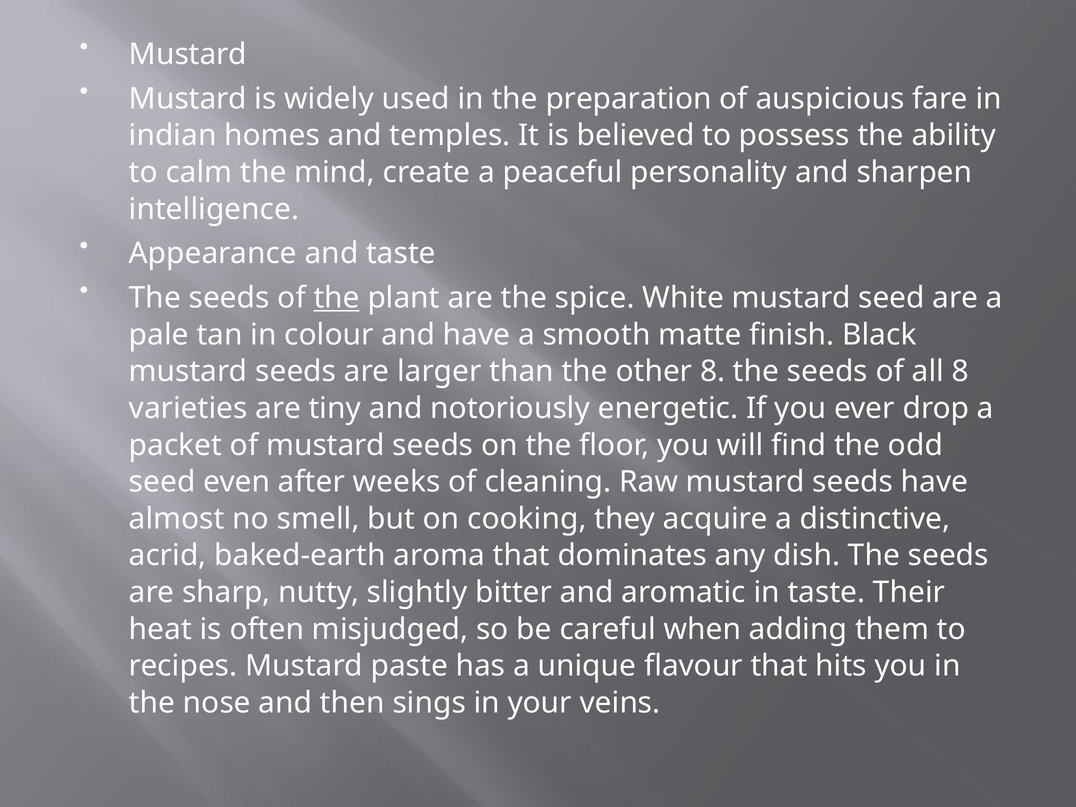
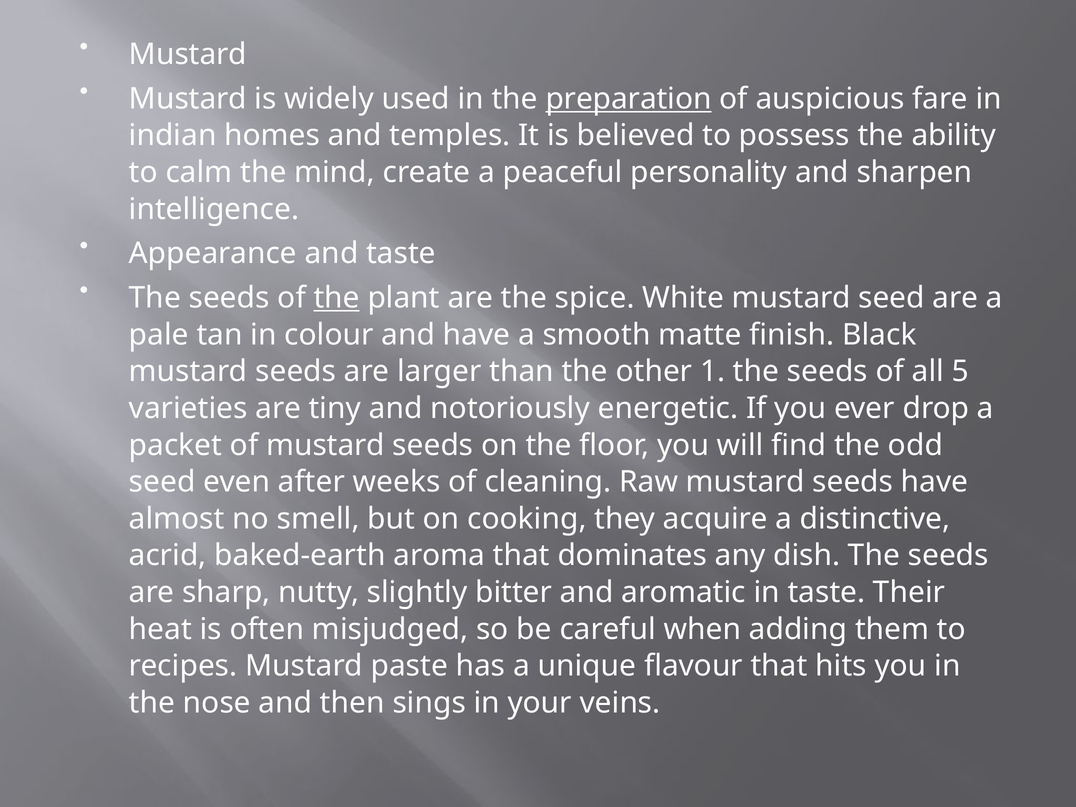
preparation underline: none -> present (629, 99)
other 8: 8 -> 1 (713, 372)
all 8: 8 -> 5 (960, 372)
